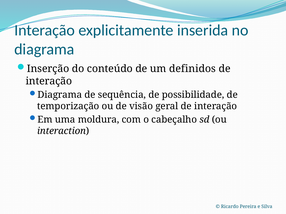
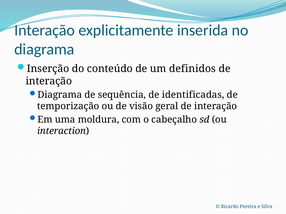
possibilidade: possibilidade -> identificadas (193, 95)
